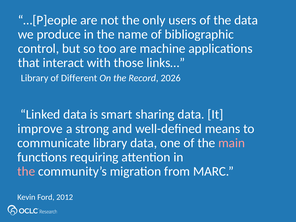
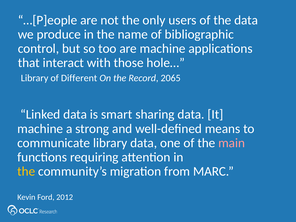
links…: links… -> hole… (166, 63)
2026: 2026 -> 2065 (171, 78)
improve: improve -> machine (40, 129)
the colour: pink -> yellow (26, 171)
